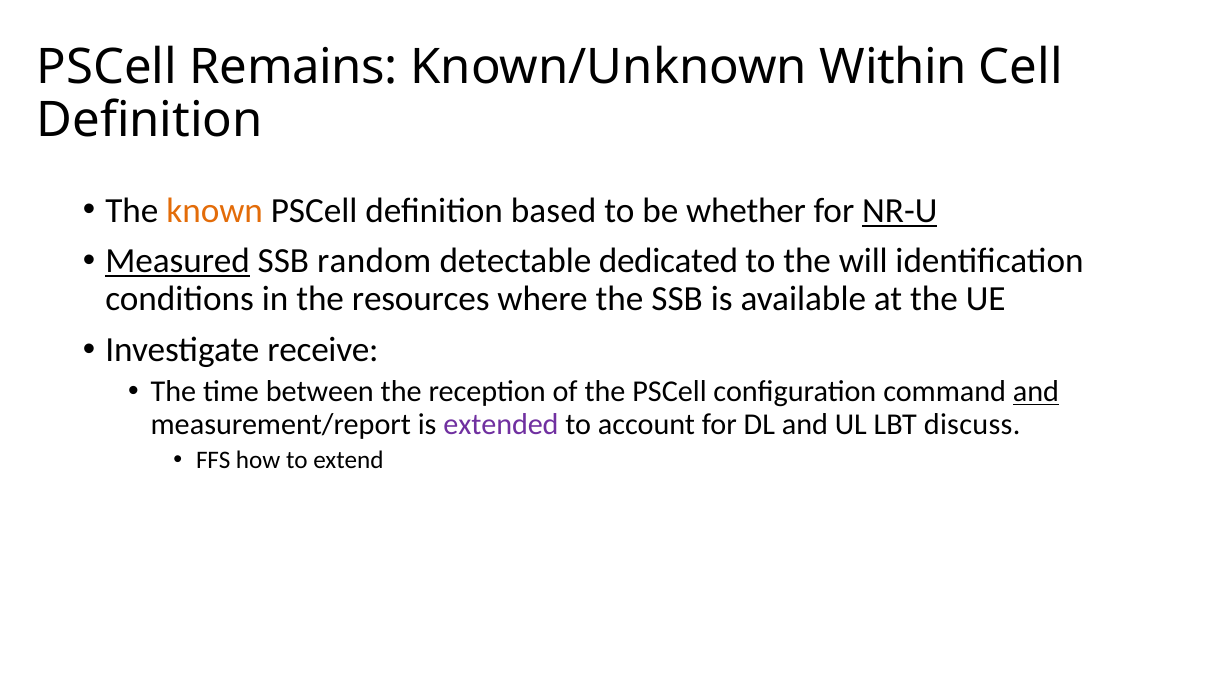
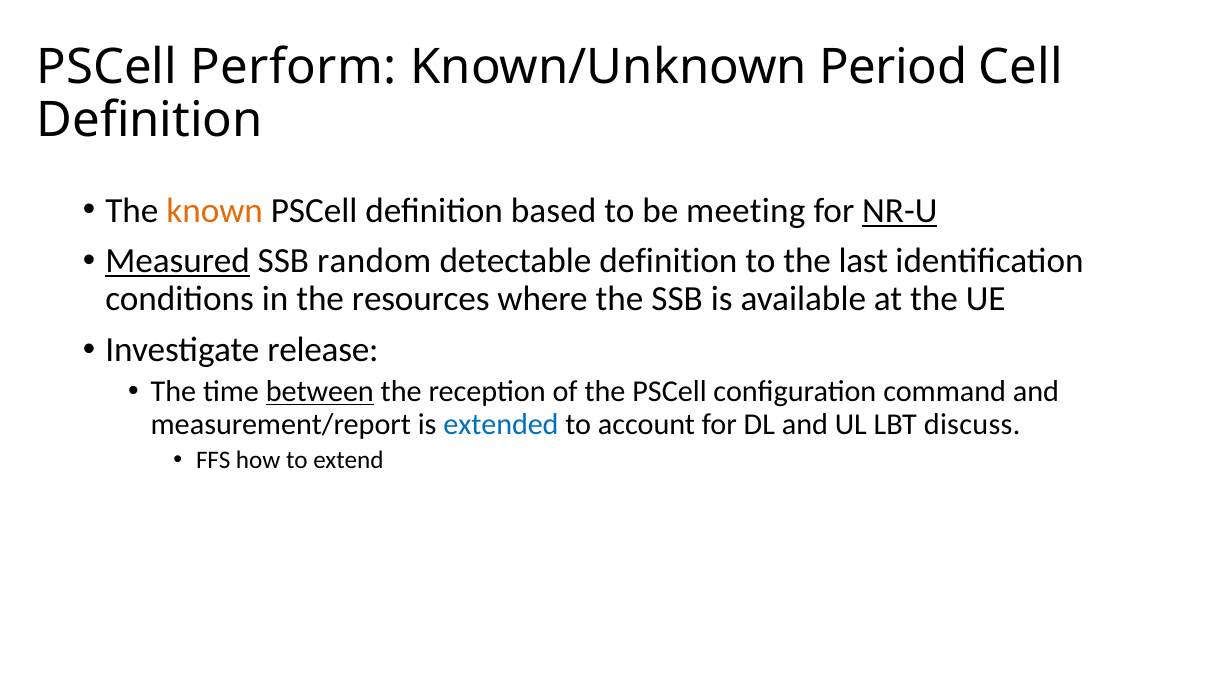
Remains: Remains -> Perform (293, 67)
Within: Within -> Period (893, 67)
whether: whether -> meeting (746, 210)
detectable dedicated: dedicated -> definition (668, 261)
will: will -> last (863, 261)
receive: receive -> release (323, 350)
between underline: none -> present (320, 391)
and underline: present -> none (1036, 391)
extended colour: purple -> blue (501, 424)
